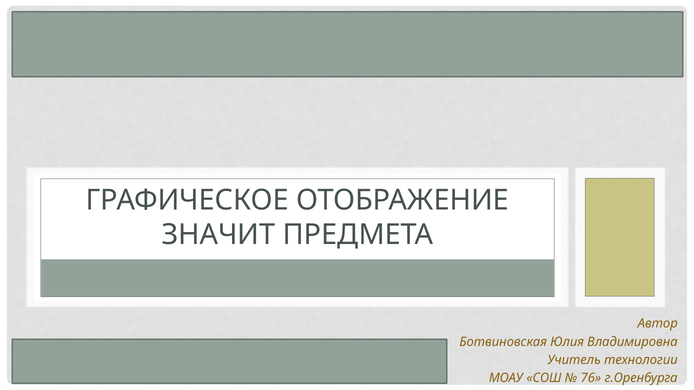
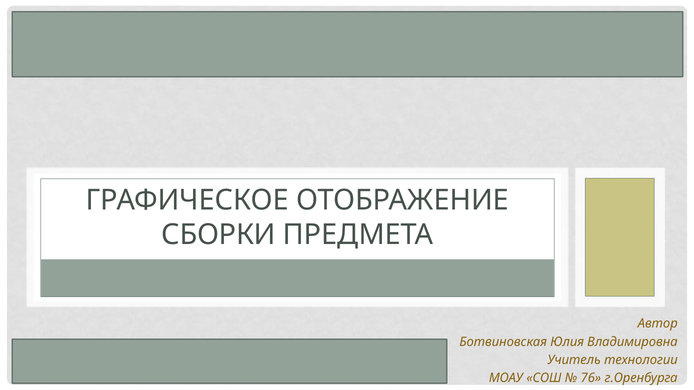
ЗНАЧИТ: ЗНАЧИТ -> СБОРКИ (219, 235)
